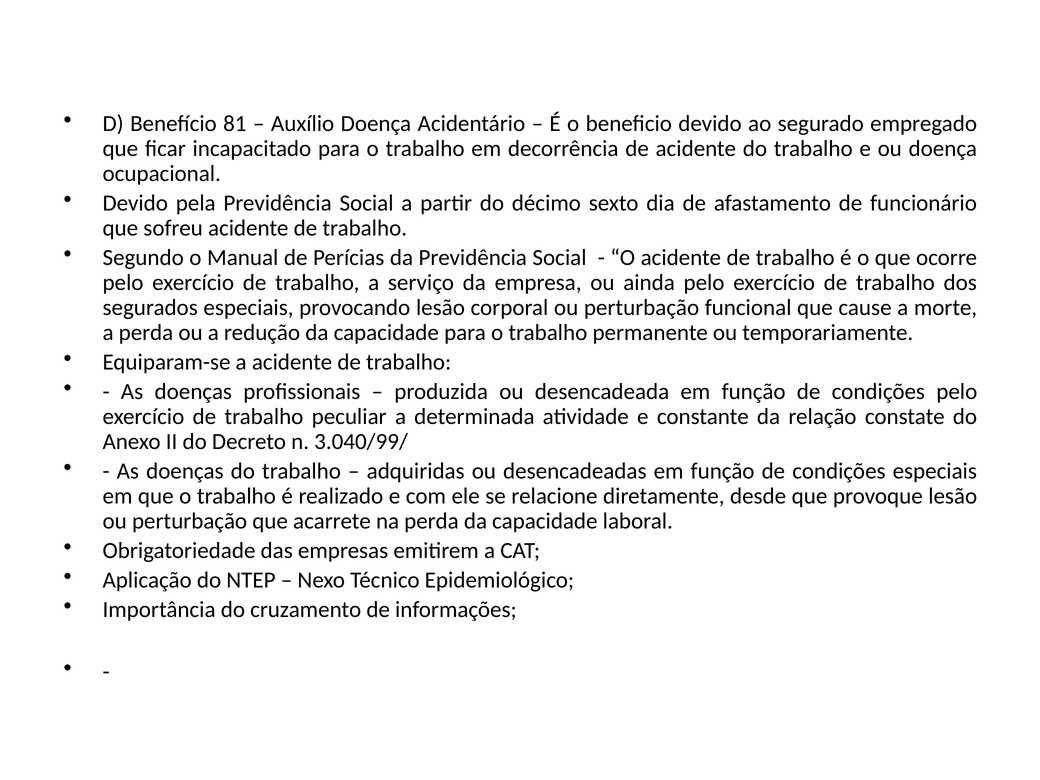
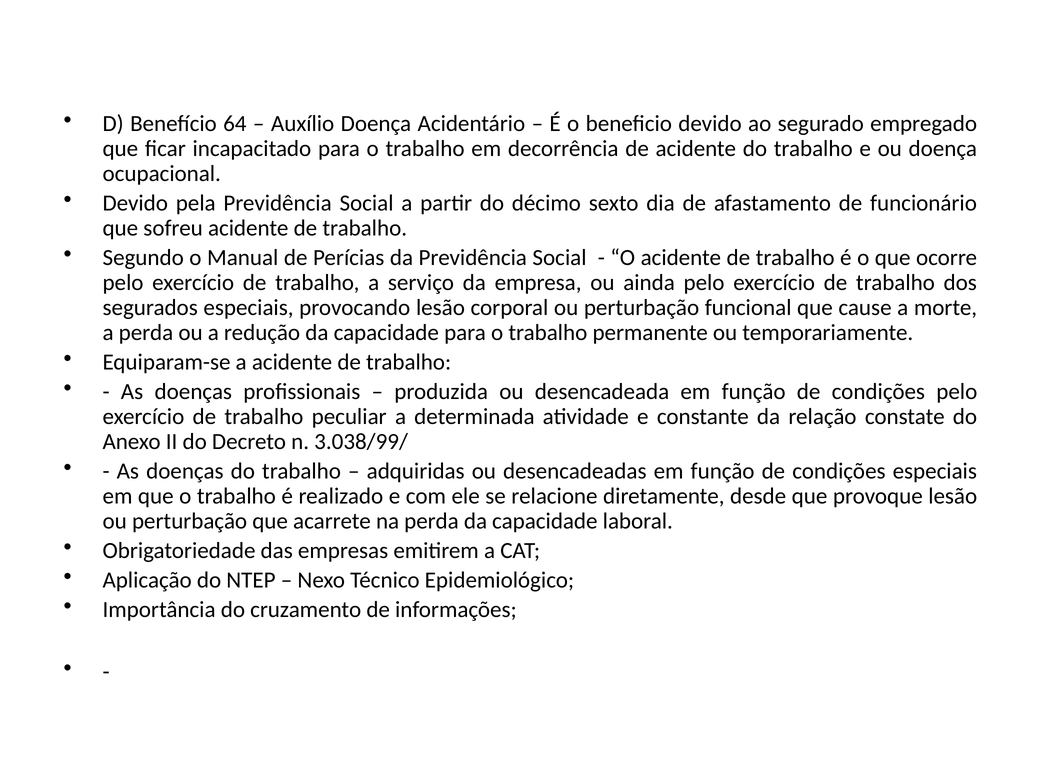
81: 81 -> 64 (235, 124)
3.040/99/: 3.040/99/ -> 3.038/99/ (361, 442)
